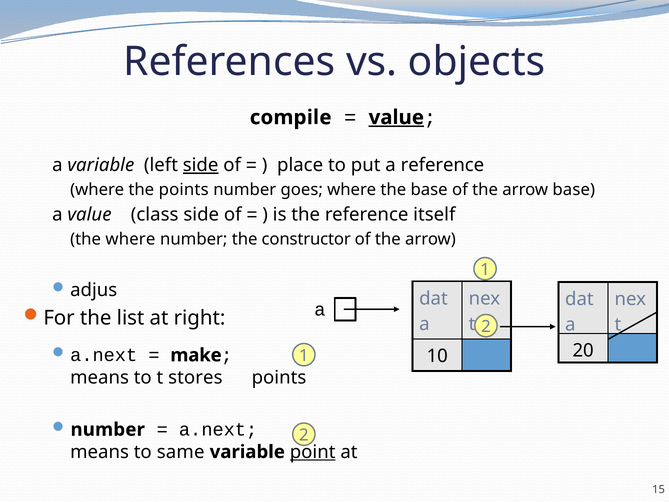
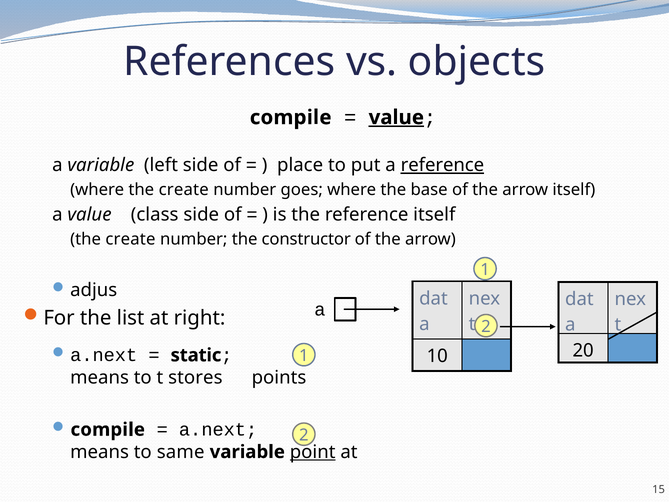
side underline: present -> none (201, 165)
reference underline: none -> present (442, 165)
where the points: points -> create (184, 190)
arrow base: base -> itself (574, 190)
where: where -> create (130, 239)
make: make -> static (196, 355)
number: number -> compile (108, 429)
